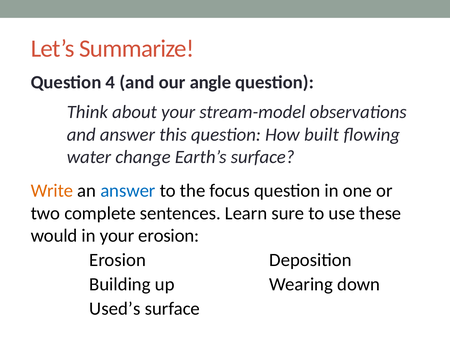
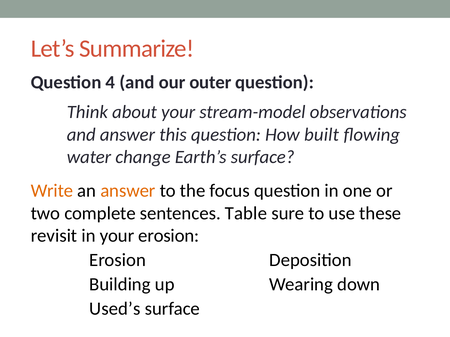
angle: angle -> outer (210, 82)
answer colour: blue -> orange (128, 191)
Learn: Learn -> Table (246, 214)
would: would -> revisit (54, 236)
